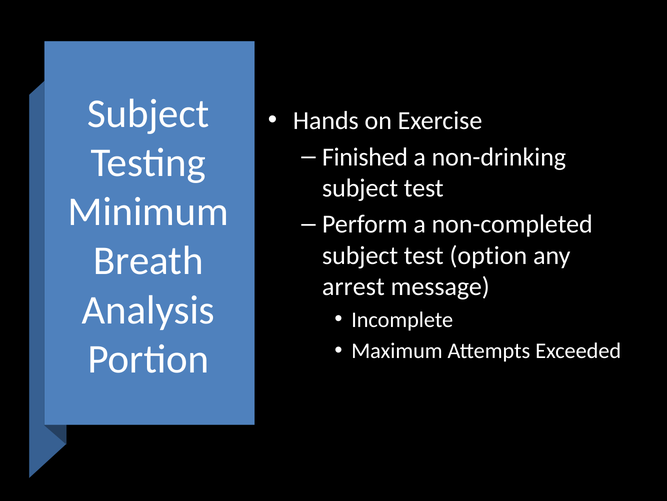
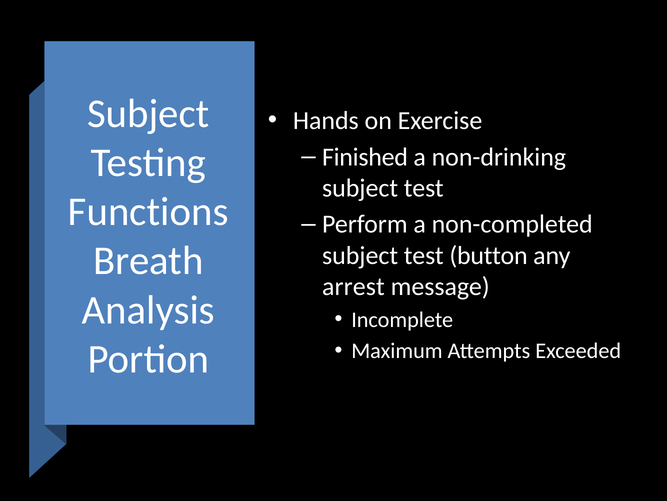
Minimum: Minimum -> Functions (148, 212)
option: option -> button (489, 255)
